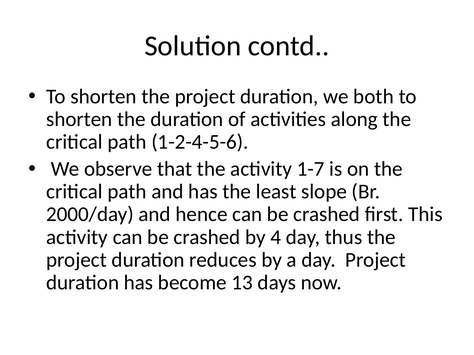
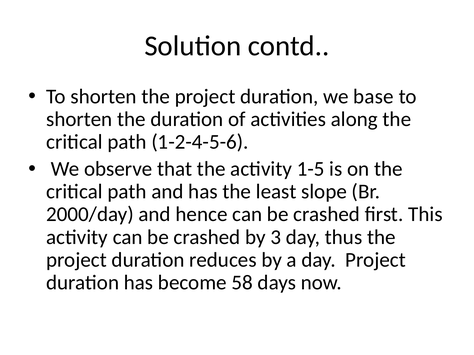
both: both -> base (374, 97)
1-7: 1-7 -> 1-5 (311, 169)
4: 4 -> 3 (276, 237)
13: 13 -> 58 (242, 283)
